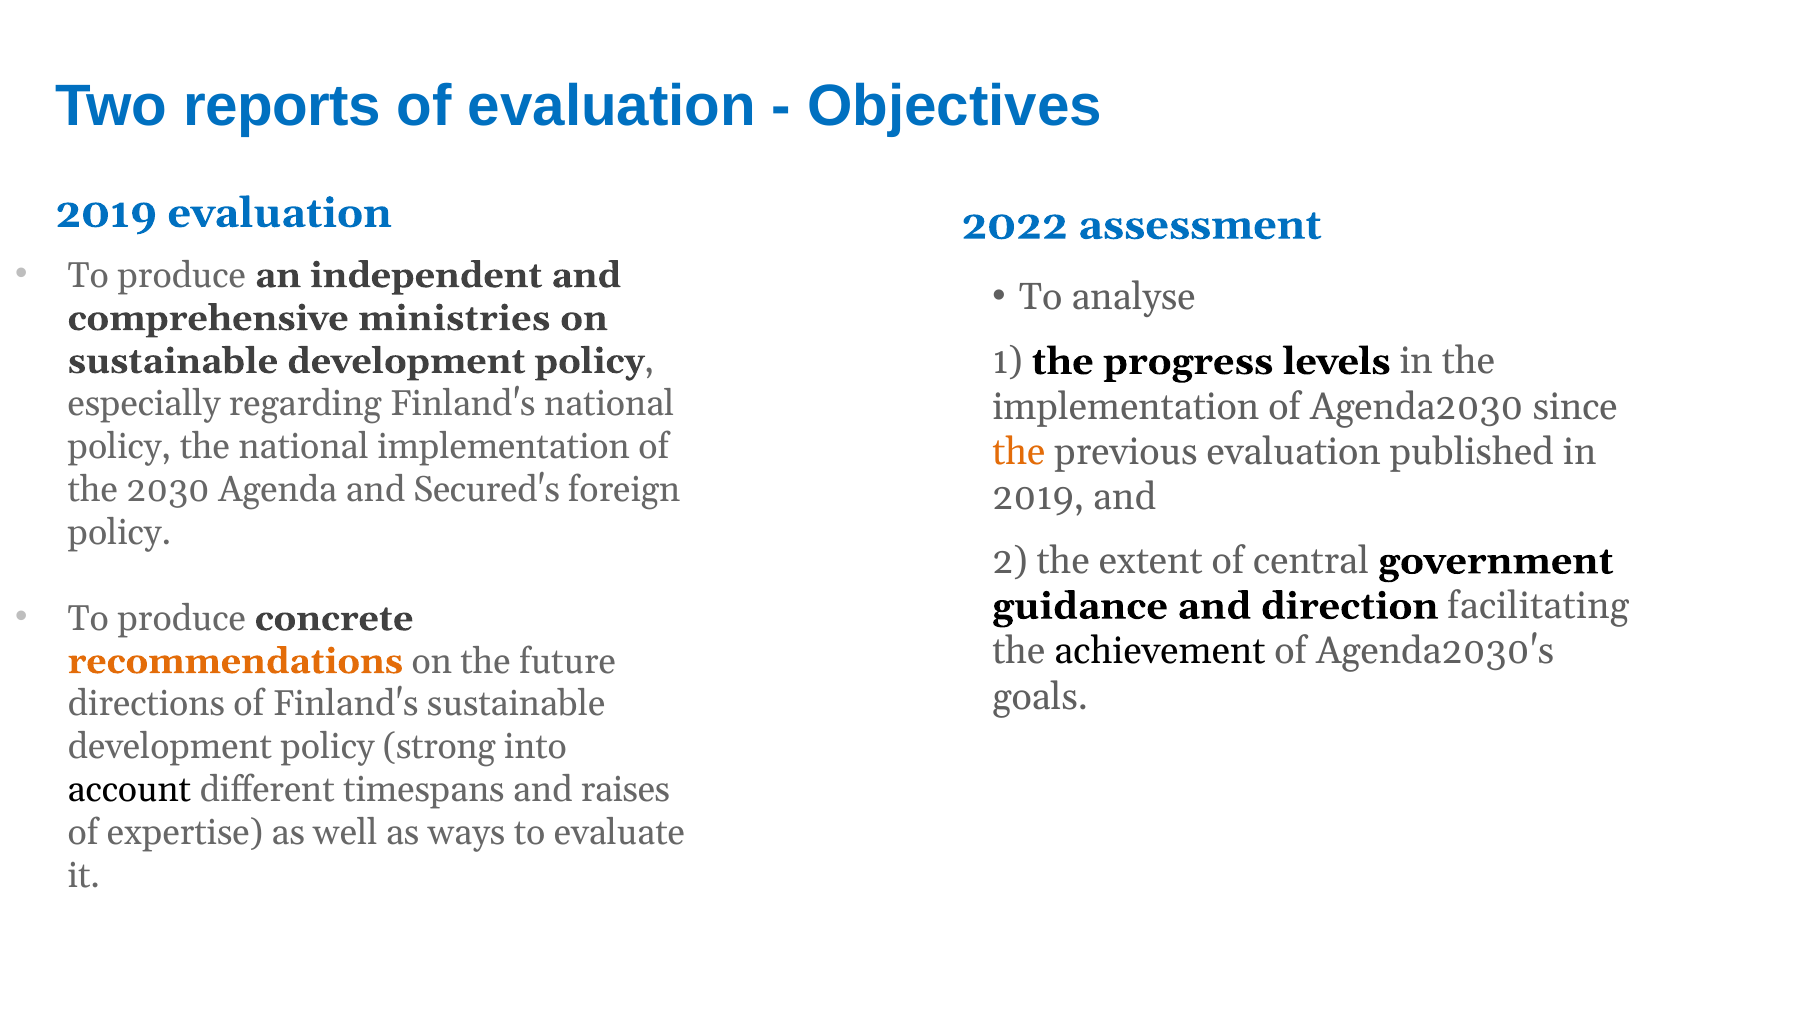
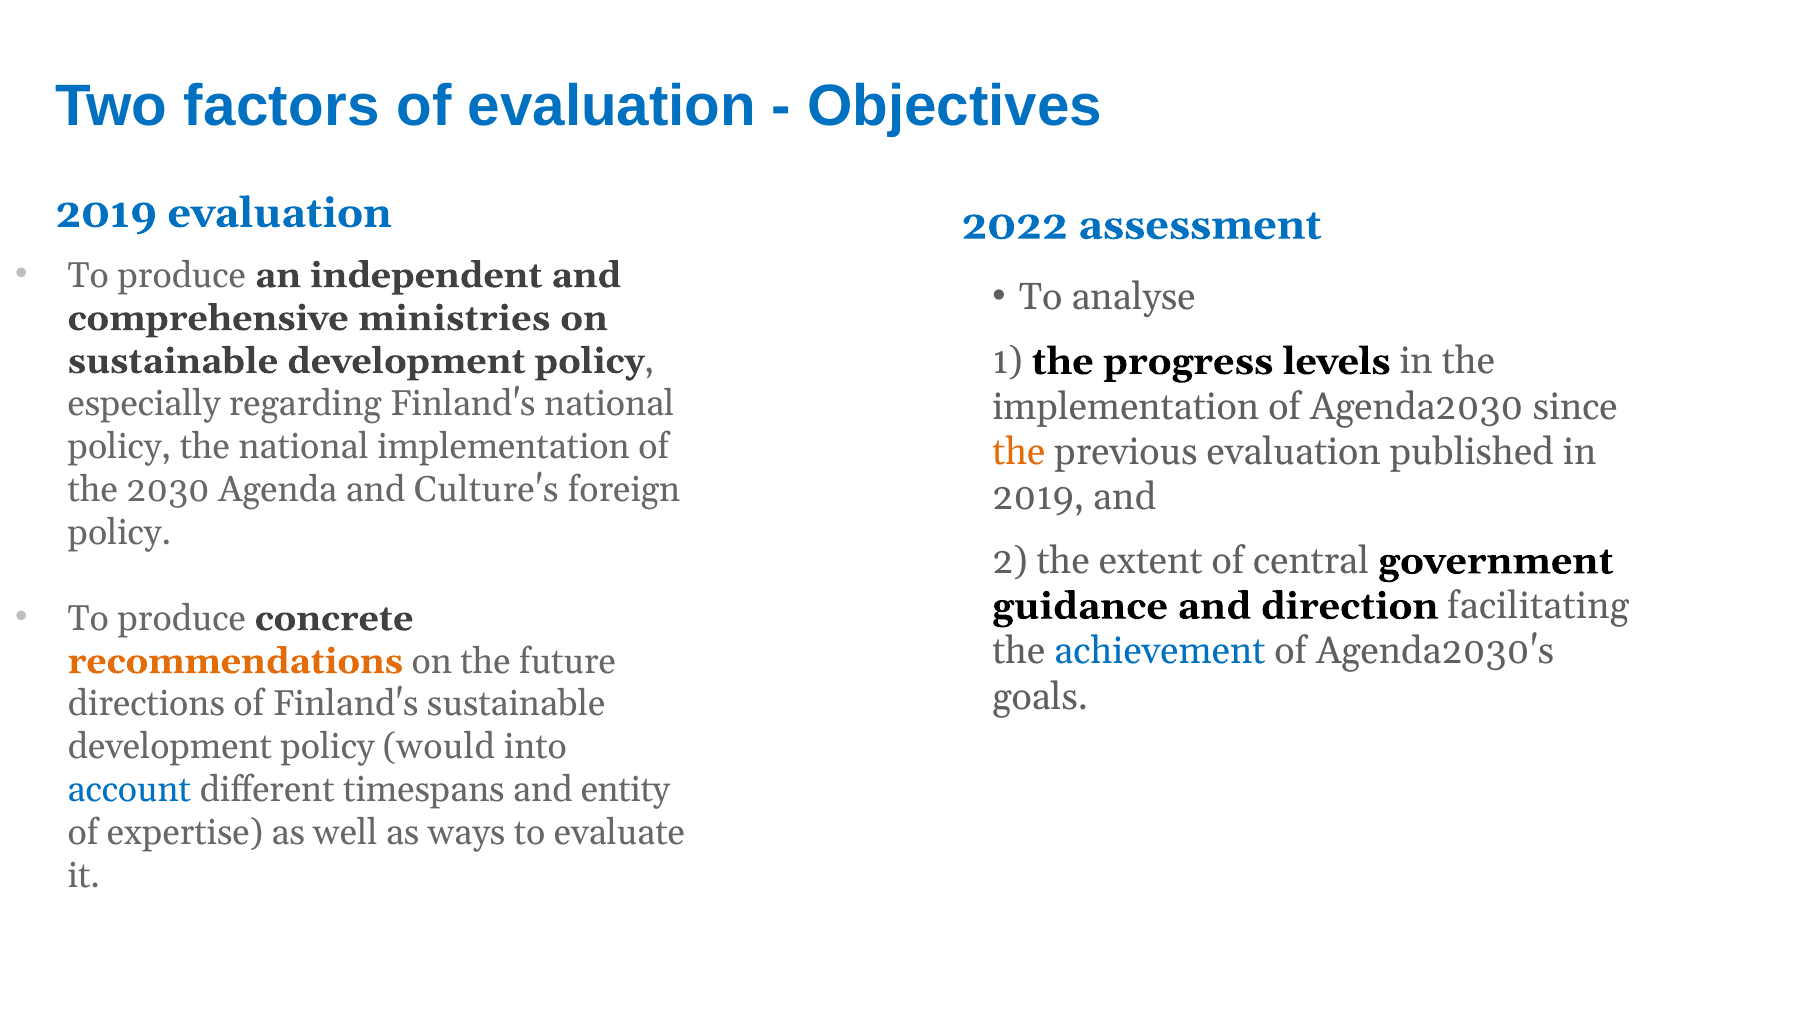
reports: reports -> factors (282, 106)
Secured's: Secured's -> Culture's (486, 490)
achievement colour: black -> blue (1160, 651)
strong: strong -> would (439, 747)
account colour: black -> blue (129, 790)
raises: raises -> entity (625, 790)
